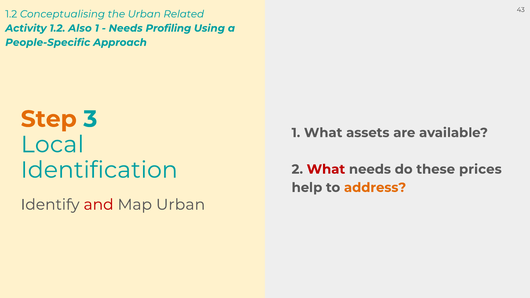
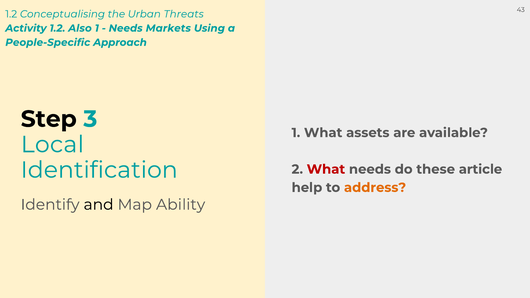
Related: Related -> Threats (184, 14)
Profiling: Profiling -> Markets (168, 28)
Step colour: orange -> black (49, 119)
prices: prices -> article (480, 169)
and colour: red -> black (99, 205)
Map Urban: Urban -> Ability (181, 205)
